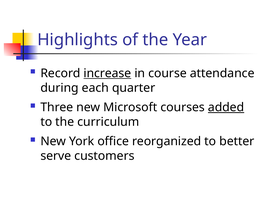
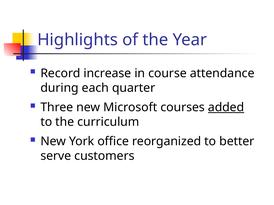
increase underline: present -> none (107, 73)
